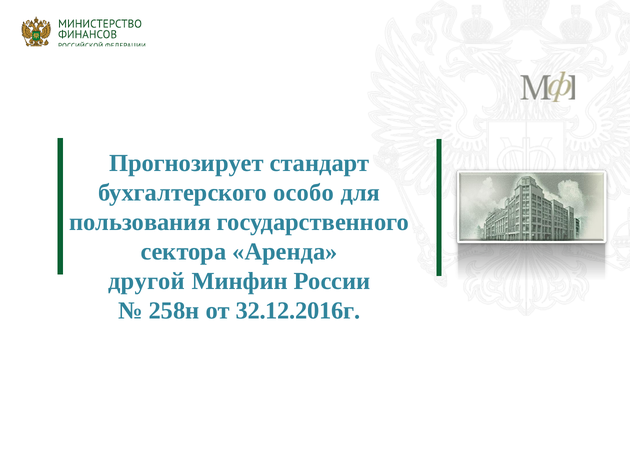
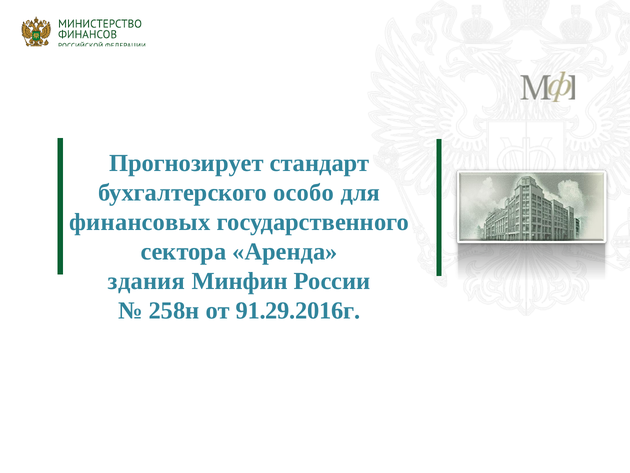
пользования: пользования -> финансовых (140, 222)
другой: другой -> здания (147, 281)
32.12.2016г: 32.12.2016г -> 91.29.2016г (298, 310)
